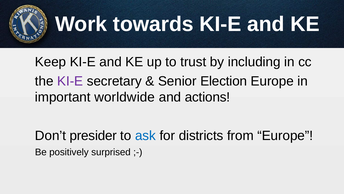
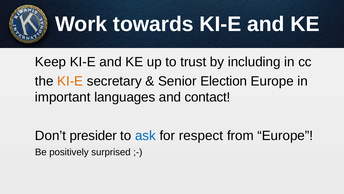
KI-E colour: purple -> orange (70, 81)
worldwide: worldwide -> languages (125, 97)
actions: actions -> contact (207, 97)
districts: districts -> respect (201, 135)
